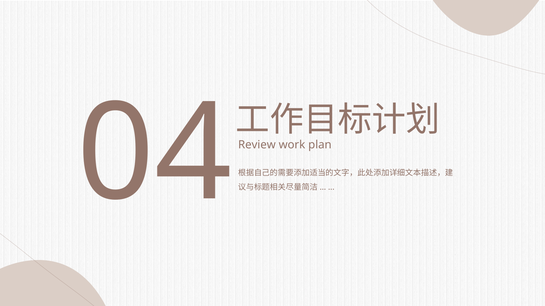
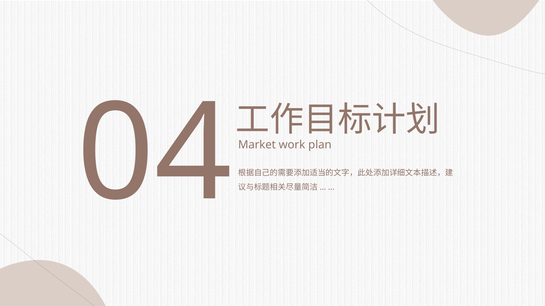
Review: Review -> Market (257, 145)
